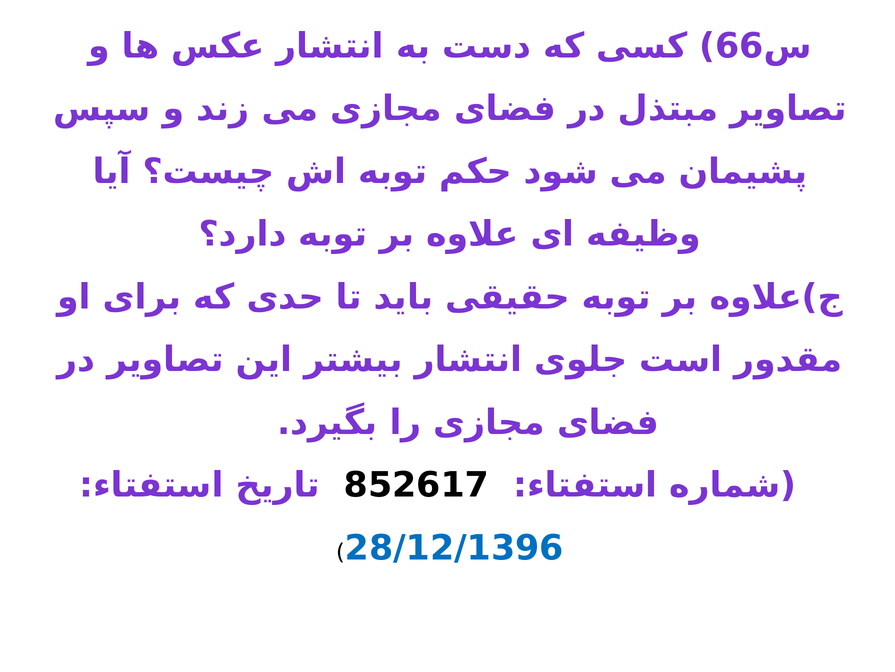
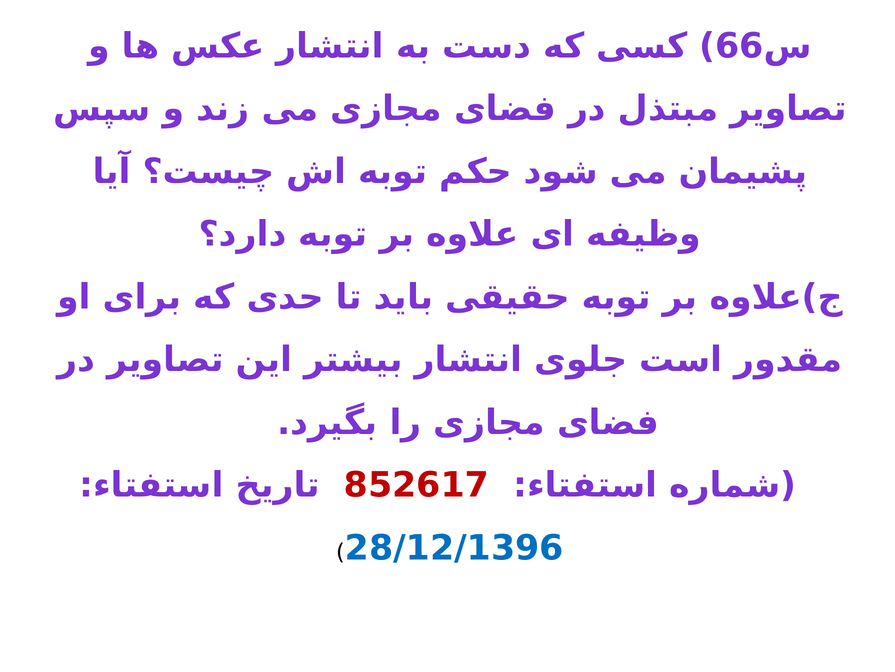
852617 colour: black -> red (416, 485)
